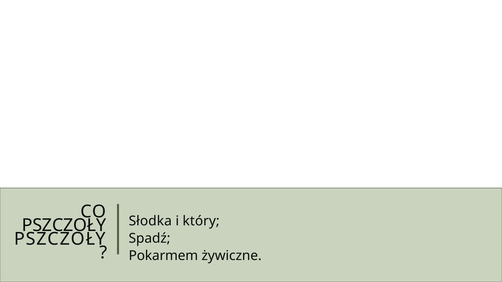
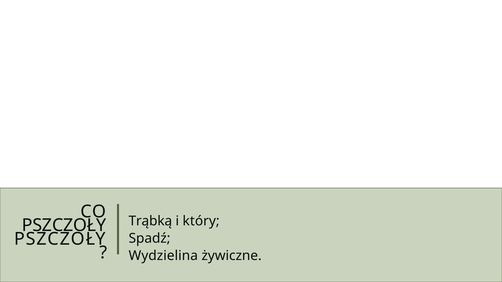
Słodka: Słodka -> Trąbką (150, 221)
Pokarmem: Pokarmem -> Wydzielina (163, 256)
